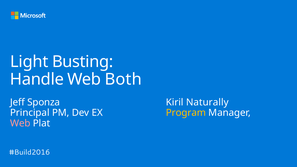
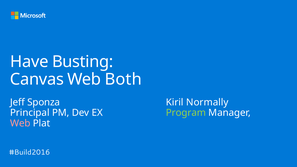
Light: Light -> Have (29, 62)
Handle: Handle -> Canvas (37, 79)
Naturally: Naturally -> Normally (207, 102)
Program colour: yellow -> light green (186, 113)
